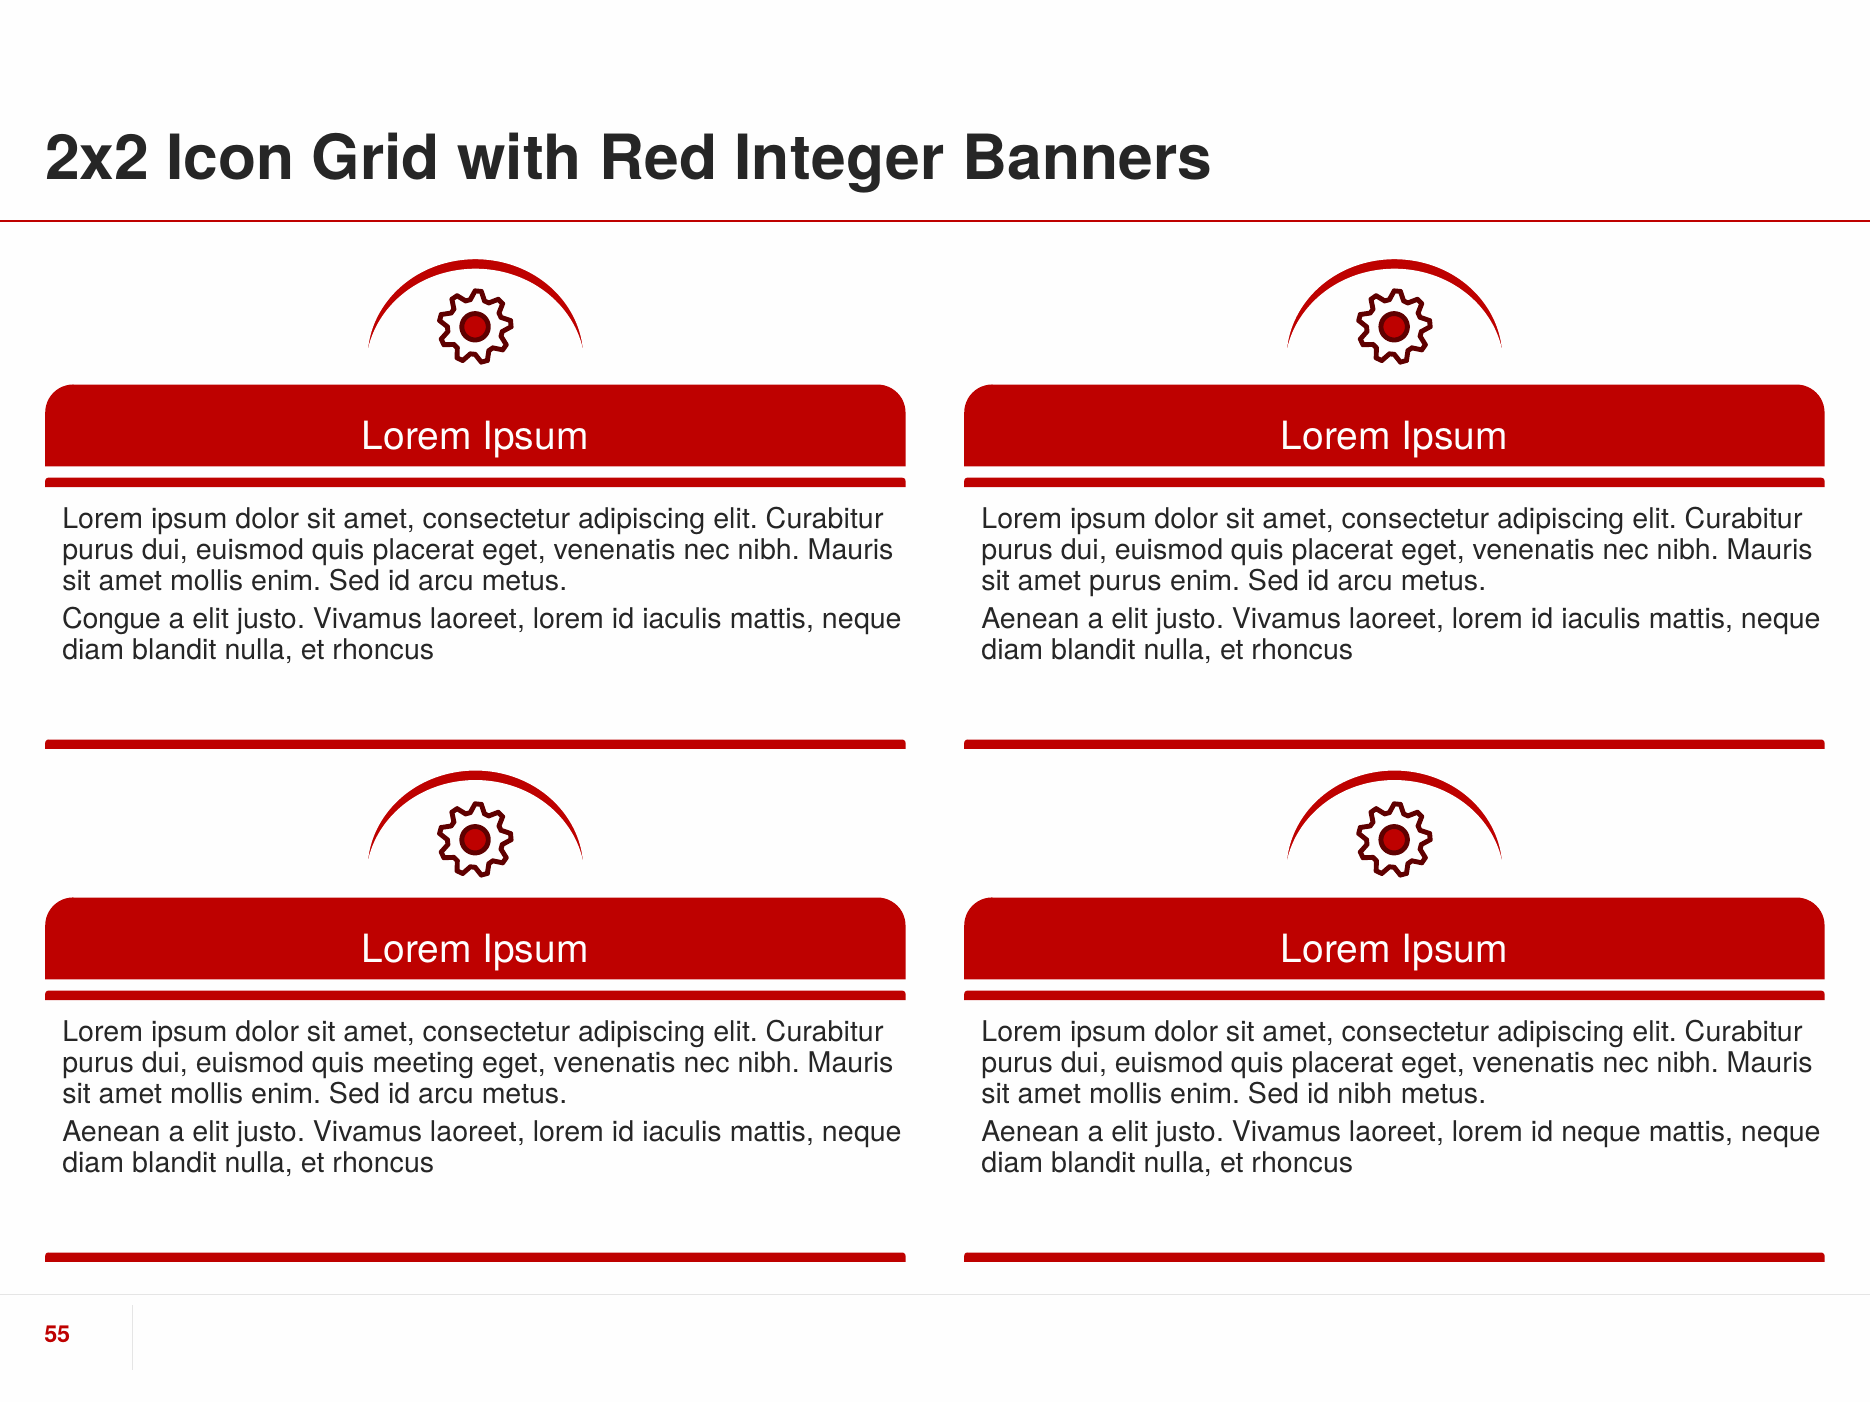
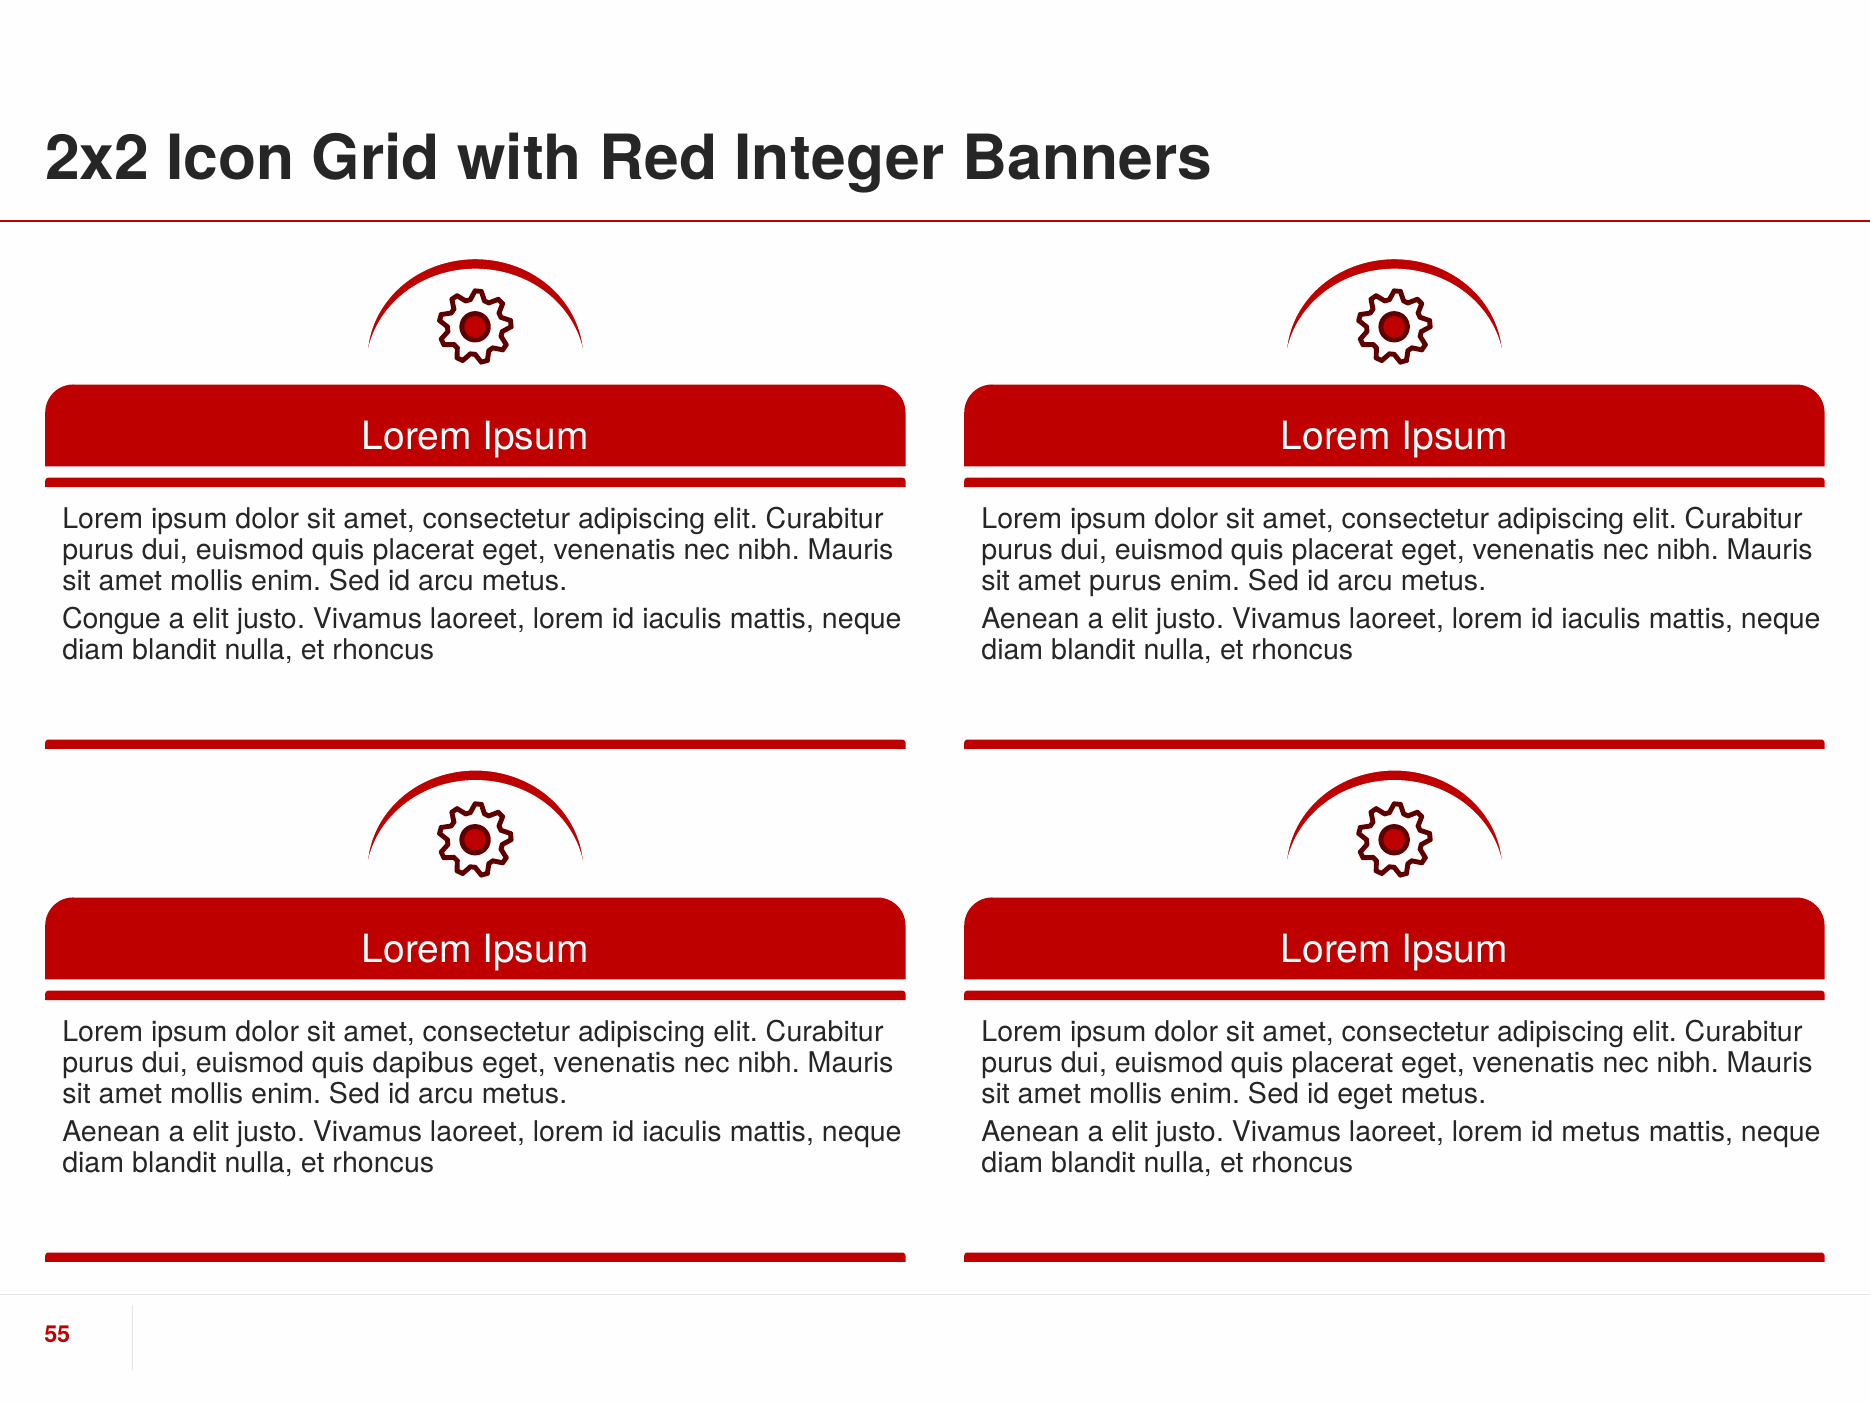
meeting: meeting -> dapibus (423, 1063)
id nibh: nibh -> eget (1365, 1094)
id neque: neque -> metus (1601, 1133)
